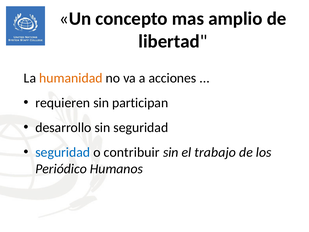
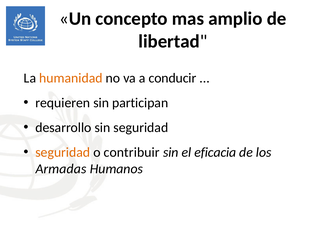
acciones: acciones -> conducir (172, 78)
seguridad colour: blue -> orange (63, 152)
trabajo: trabajo -> eficacia (215, 152)
Periódico: Periódico -> Armadas (61, 169)
